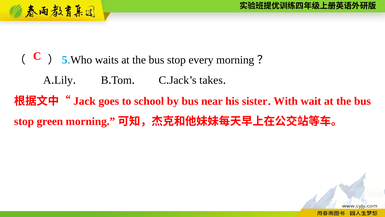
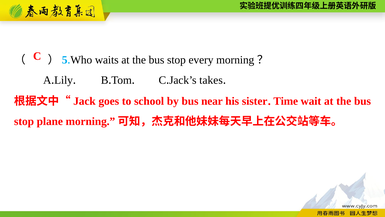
With: With -> Time (286, 101)
green: green -> plane (50, 121)
